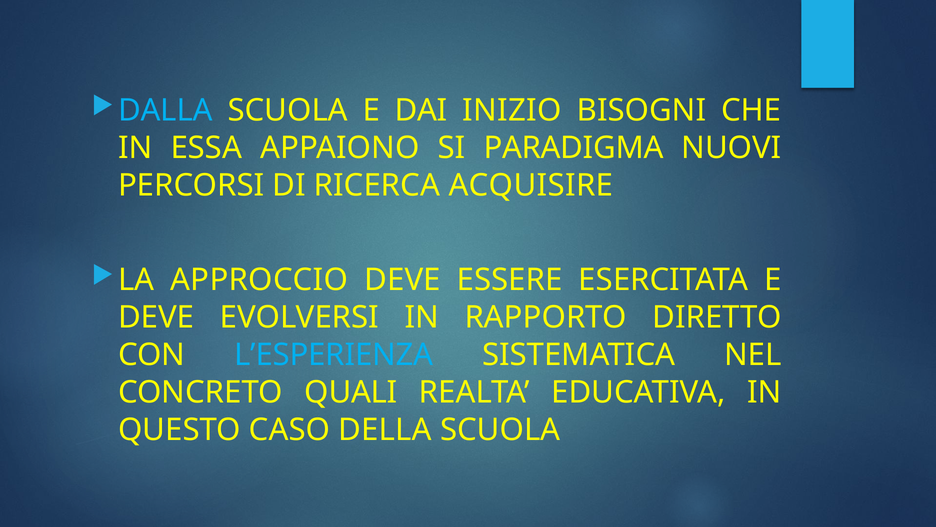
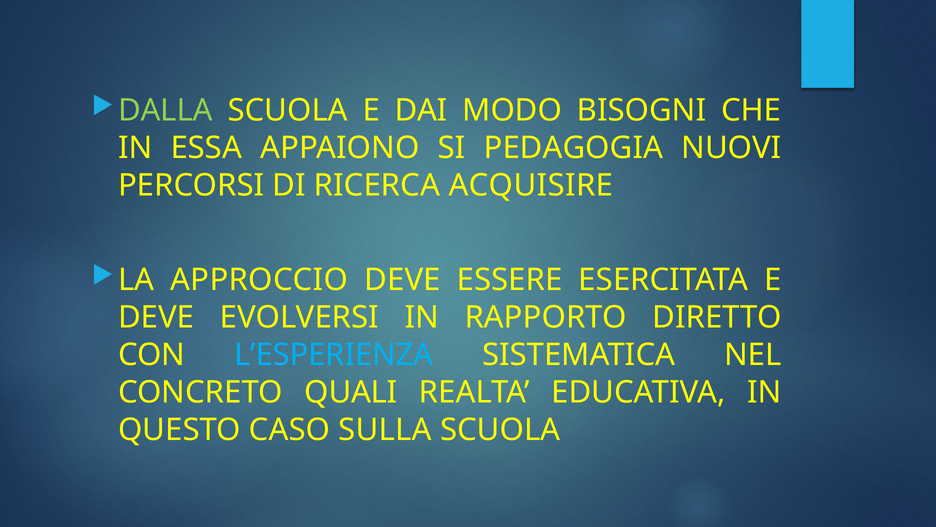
DALLA colour: light blue -> light green (165, 110)
INIZIO: INIZIO -> MODO (512, 110)
PARADIGMA: PARADIGMA -> PEDAGOGIA (573, 148)
DELLA: DELLA -> SULLA (385, 430)
